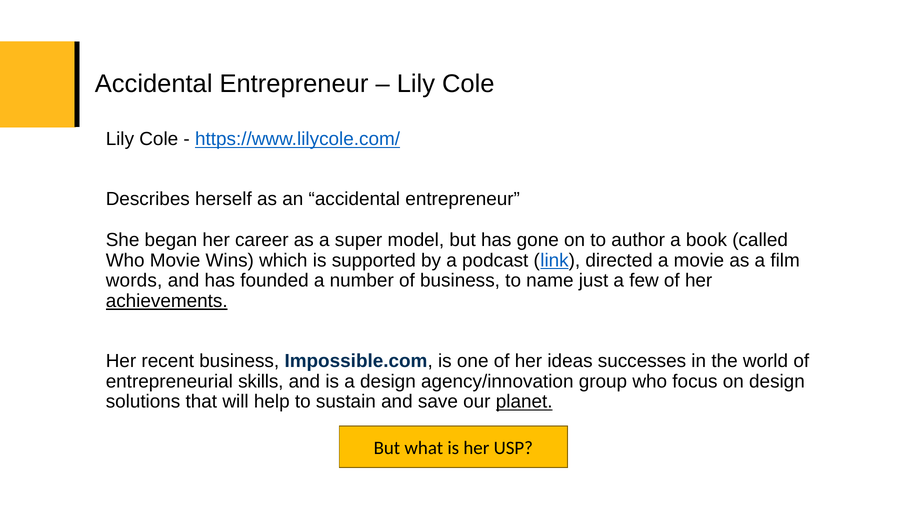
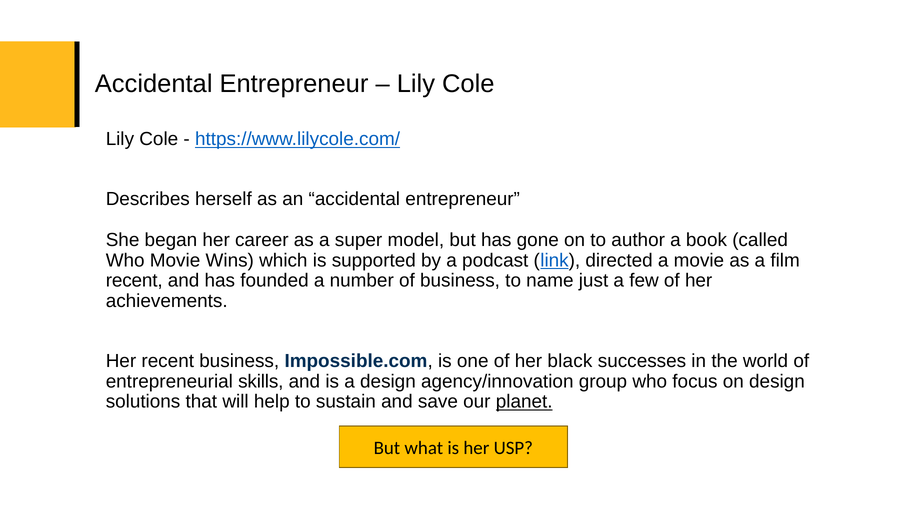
words: words -> recent (134, 281)
achievements underline: present -> none (167, 301)
ideas: ideas -> black (570, 361)
